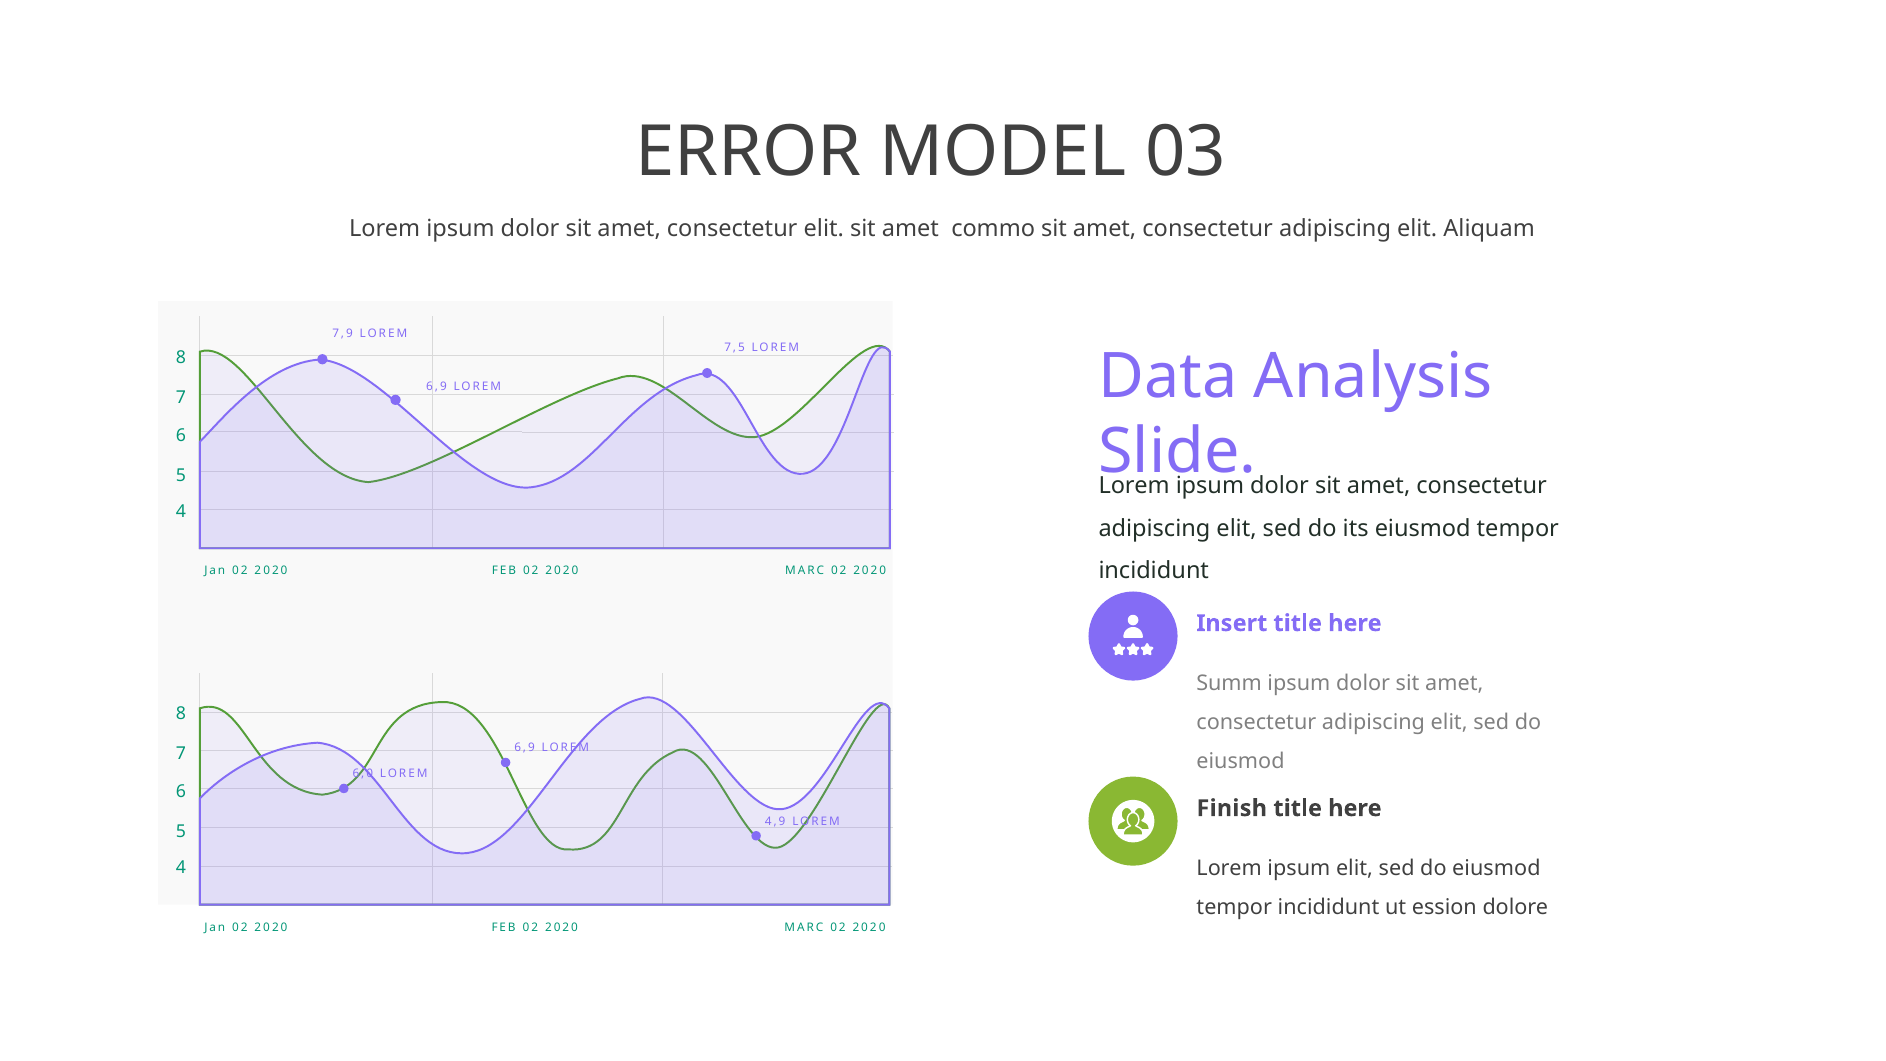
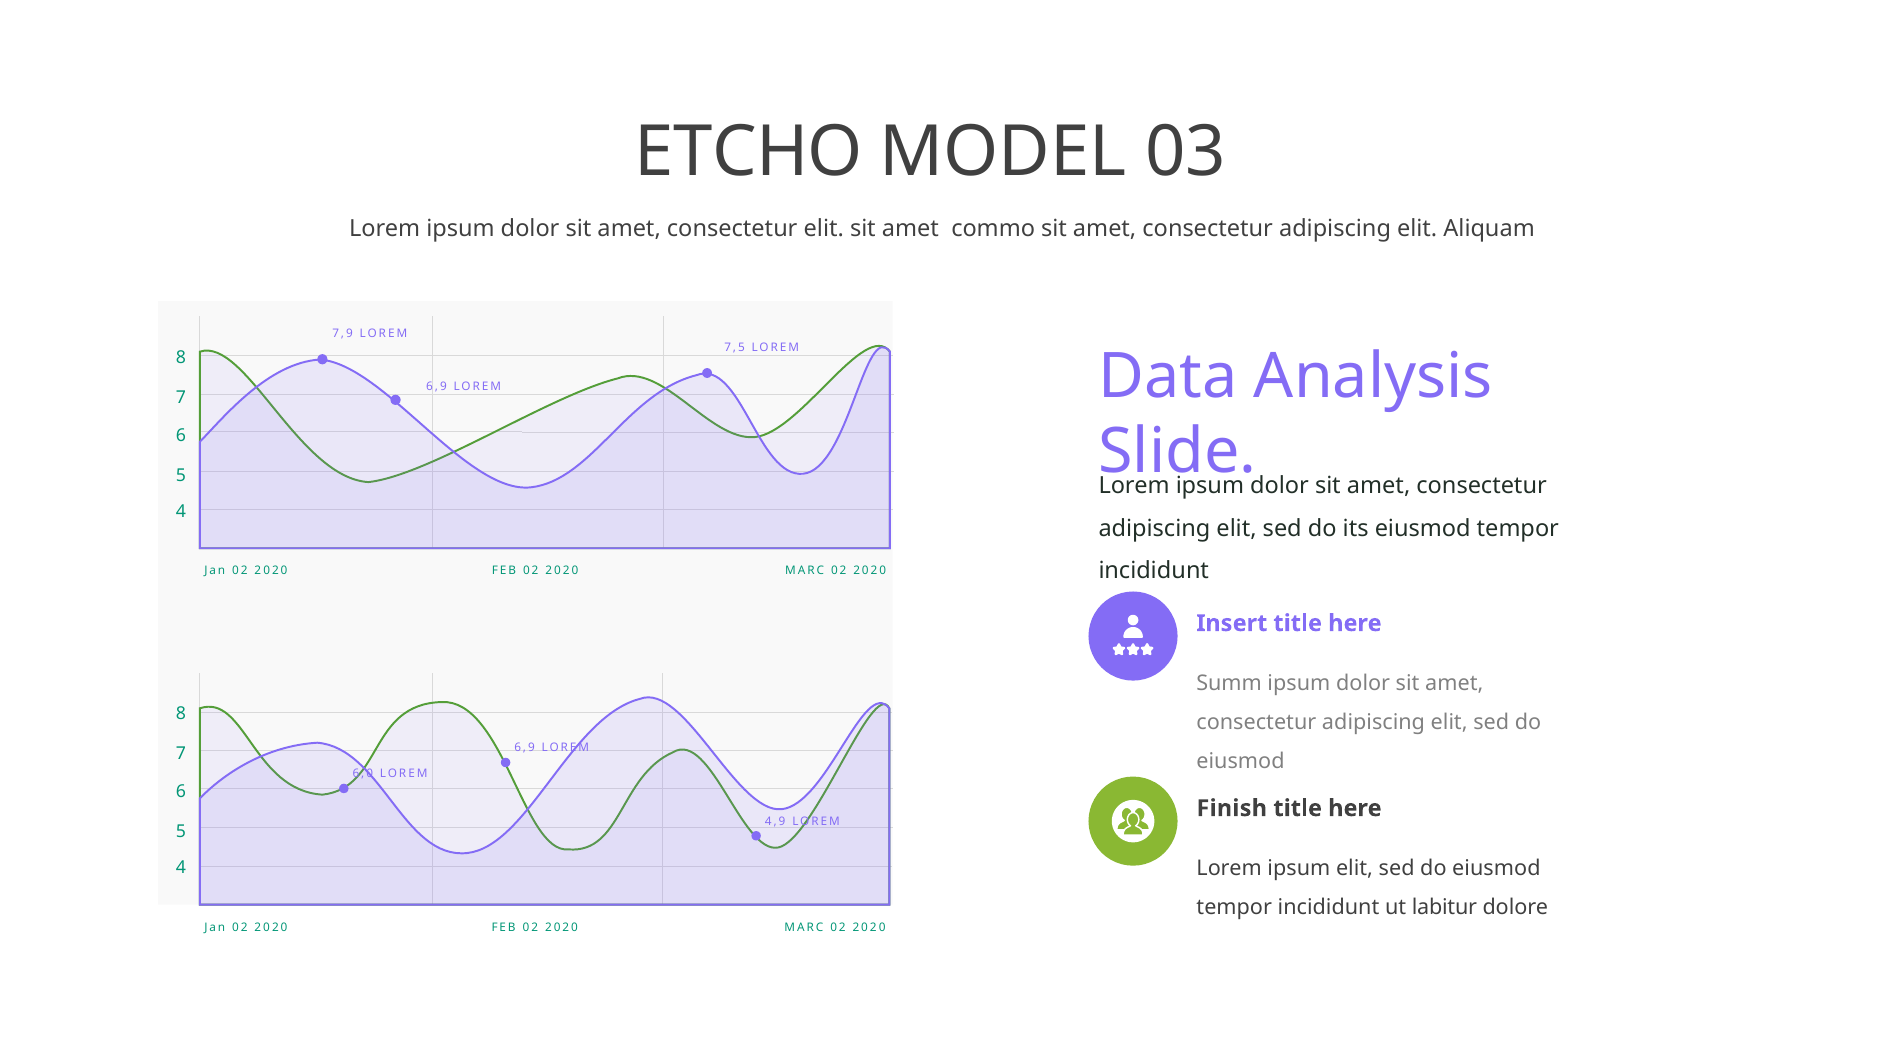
ERROR: ERROR -> ETCHO (749, 152)
ession: ession -> labitur (1444, 907)
